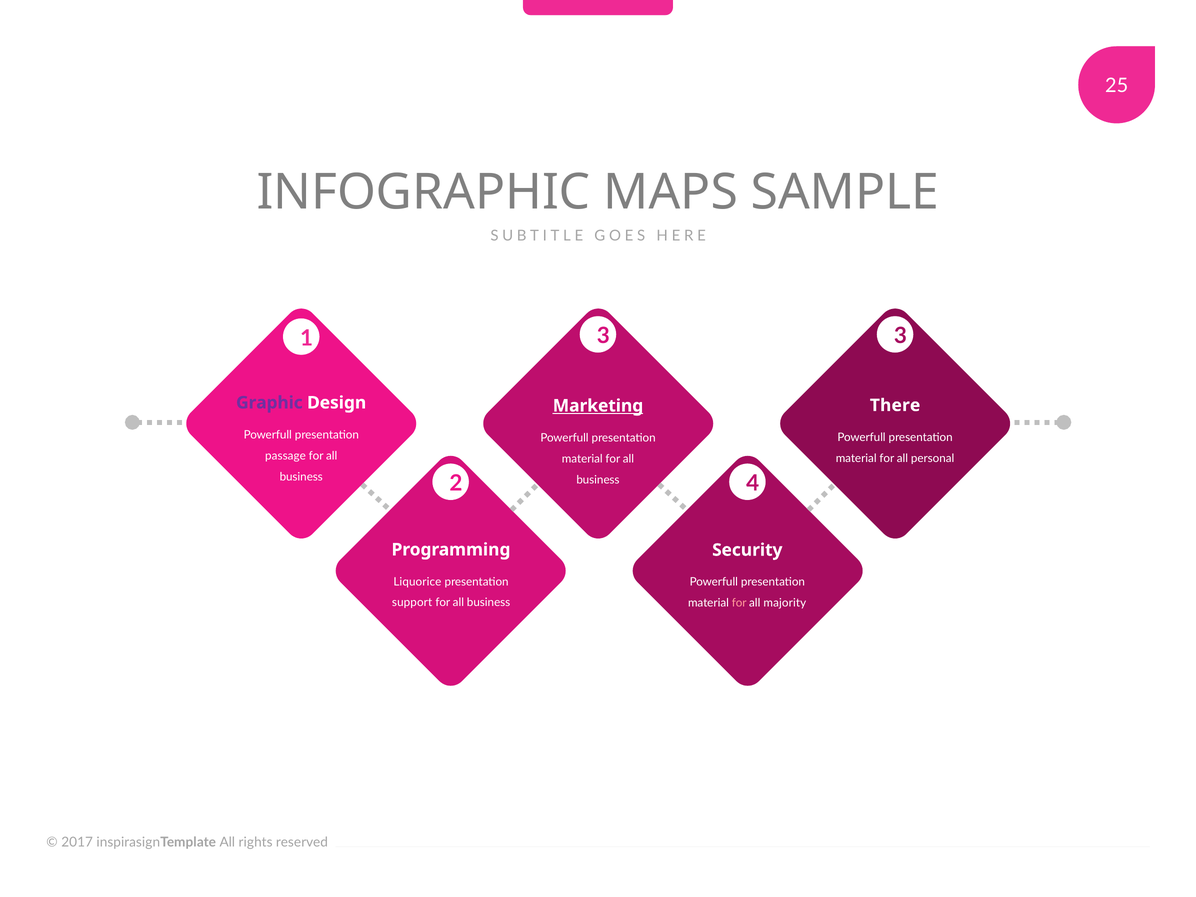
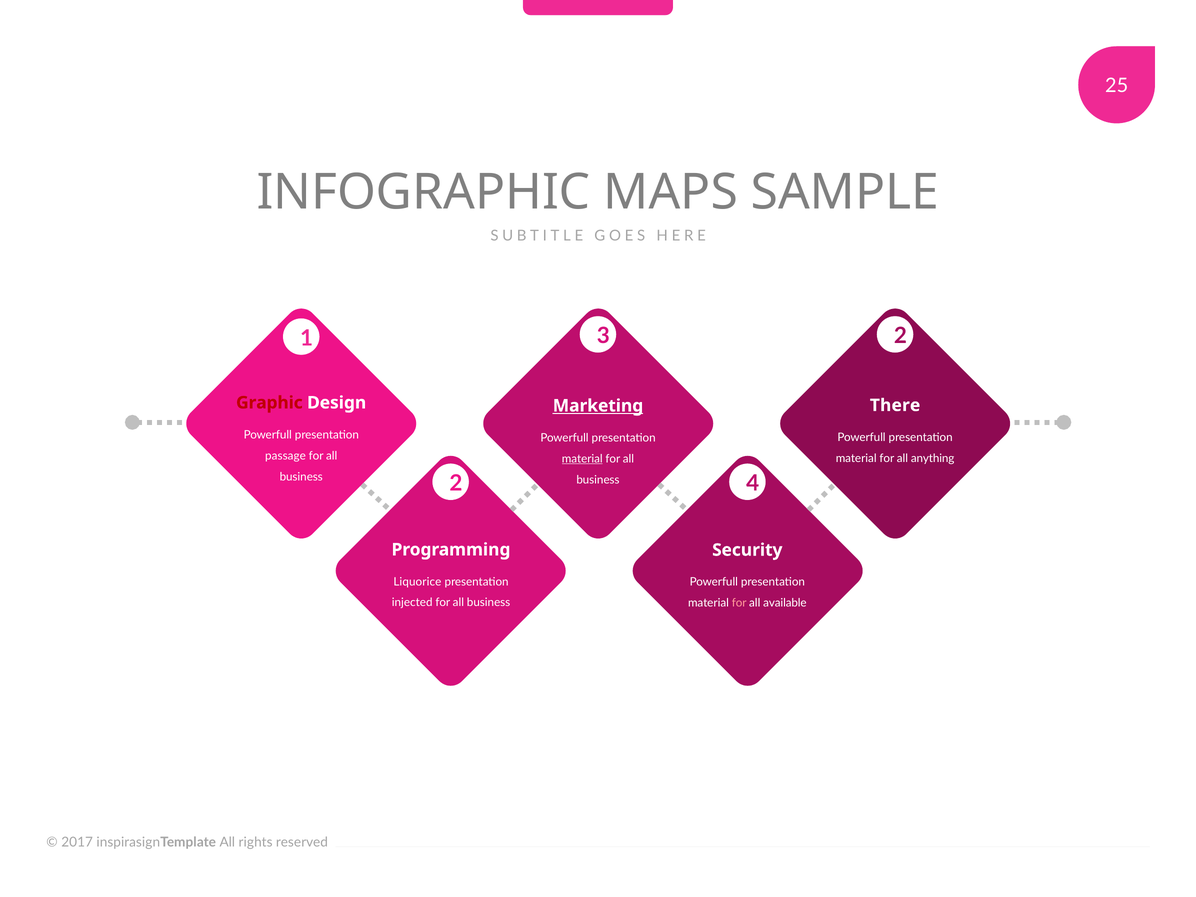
3 3: 3 -> 2 (900, 336)
Graphic colour: purple -> red (269, 403)
personal: personal -> anything (933, 458)
material underline: none -> present (582, 459)
support: support -> injected (412, 603)
majority: majority -> available (785, 603)
